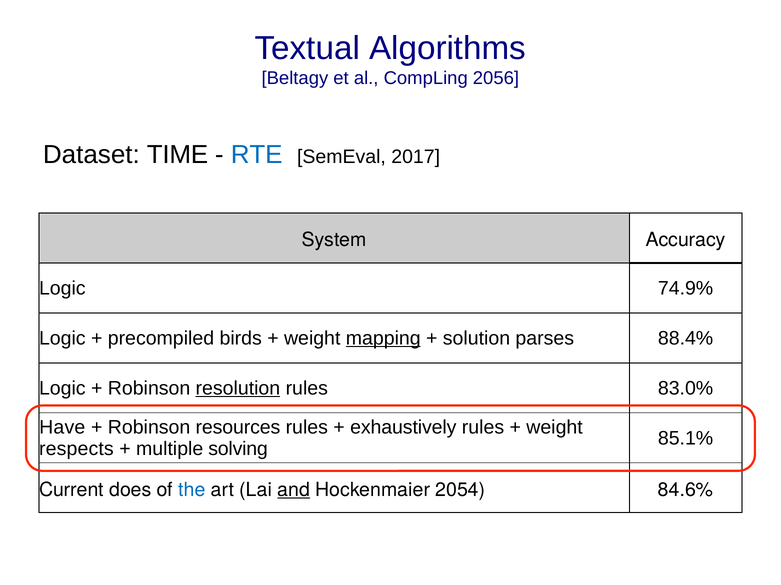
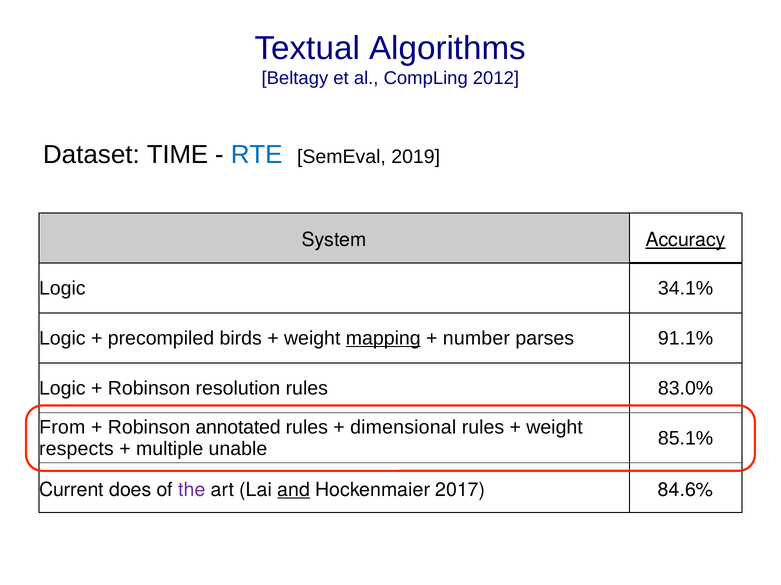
2056: 2056 -> 2012 (496, 78)
2017: 2017 -> 2019 (416, 157)
Accuracy underline: none -> present (686, 240)
74.9%: 74.9% -> 34.1% (686, 289)
solution: solution -> number (476, 339)
88.4%: 88.4% -> 91.1% (686, 339)
resolution underline: present -> none (238, 389)
Have: Have -> From (62, 428)
resources: resources -> annotated (238, 428)
exhaustively: exhaustively -> dimensional (403, 428)
solving: solving -> unable (238, 450)
the colour: blue -> purple (192, 490)
2054: 2054 -> 2017 (460, 490)
